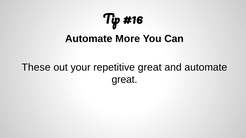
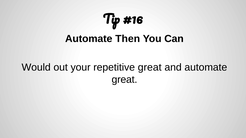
More: More -> Then (128, 39)
These: These -> Would (36, 68)
